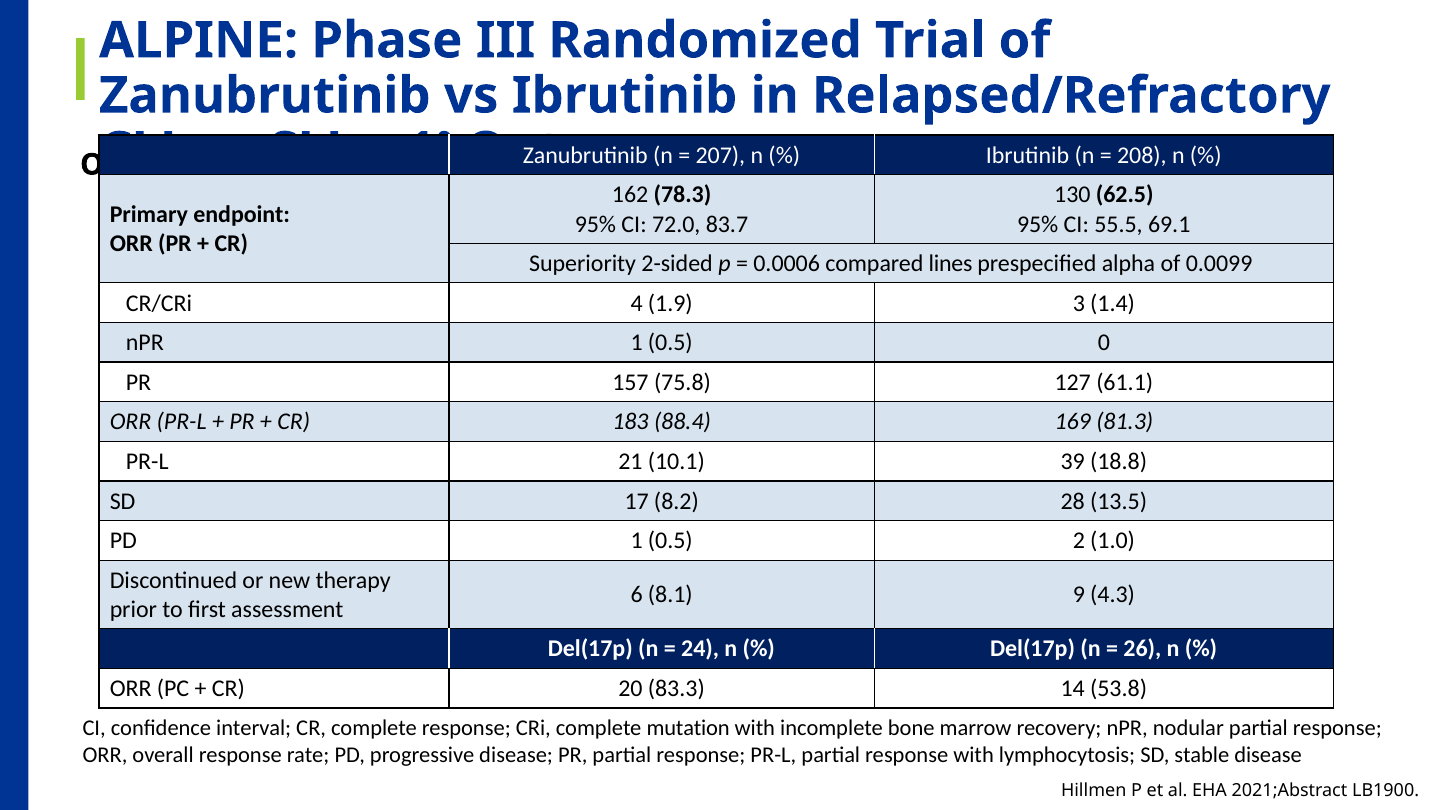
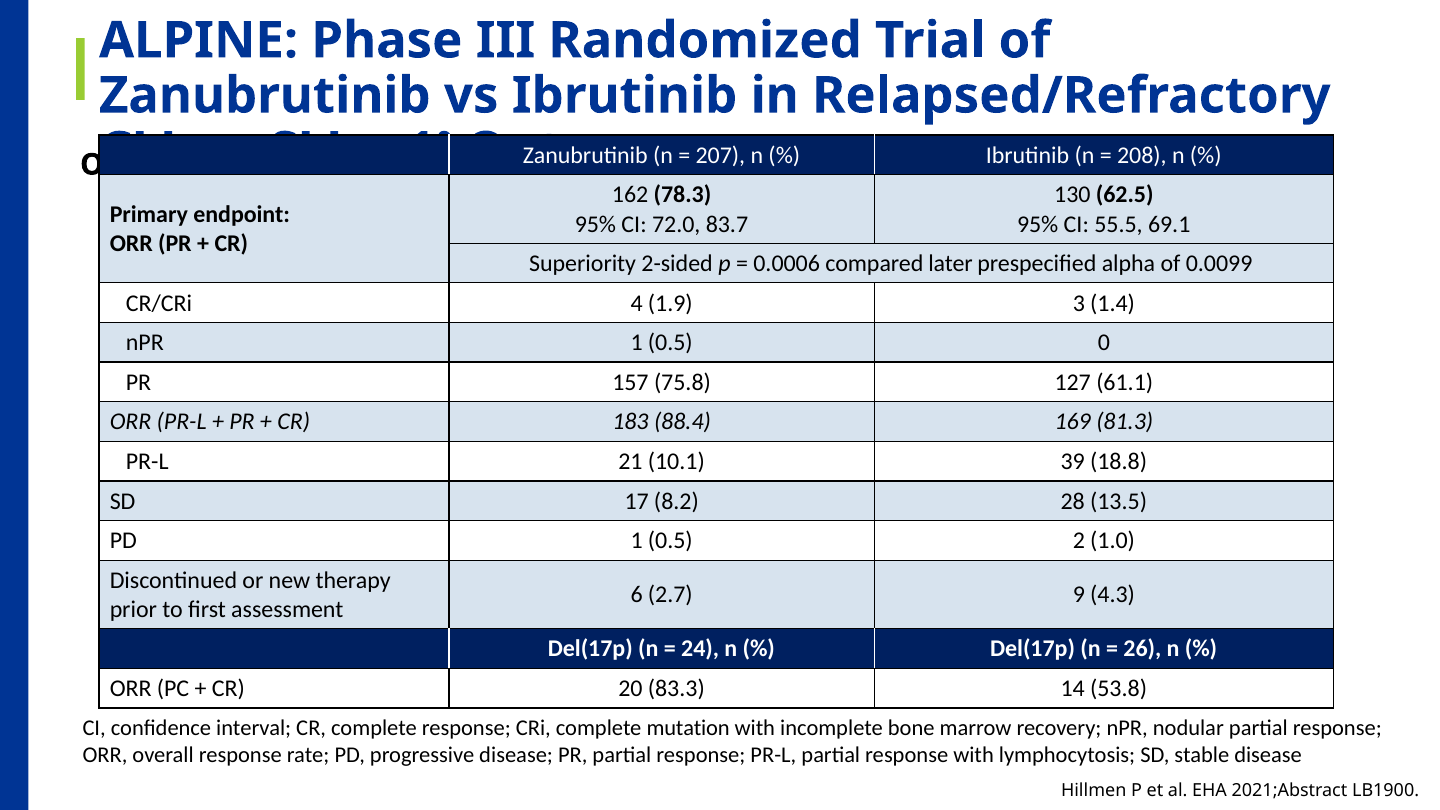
lines: lines -> later (951, 263)
8.1: 8.1 -> 2.7 (670, 595)
